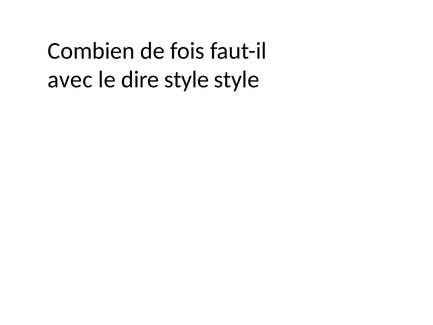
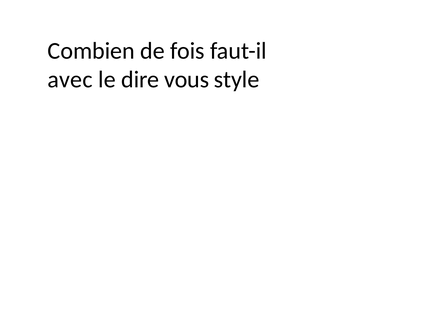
dire style: style -> vous (187, 80)
